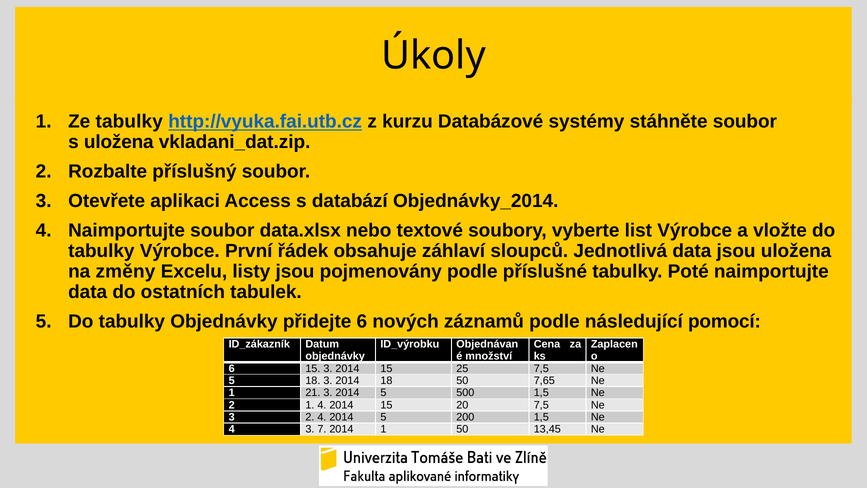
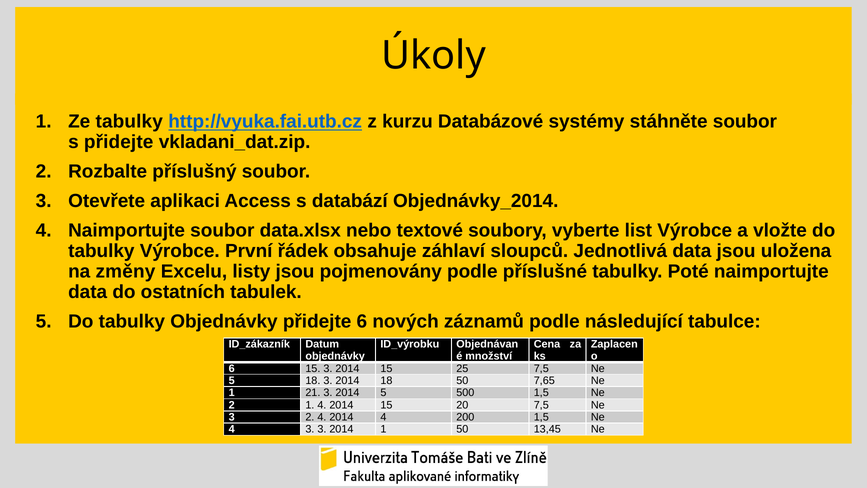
s uložena: uložena -> přidejte (119, 142)
pomocí: pomocí -> tabulce (724, 321)
4 2014 5: 5 -> 4 (383, 417)
3 7: 7 -> 3 (322, 429)
